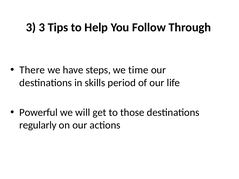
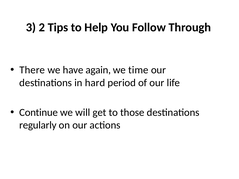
3 3: 3 -> 2 (42, 27)
steps: steps -> again (98, 70)
skills: skills -> hard (95, 83)
Powerful: Powerful -> Continue (39, 113)
